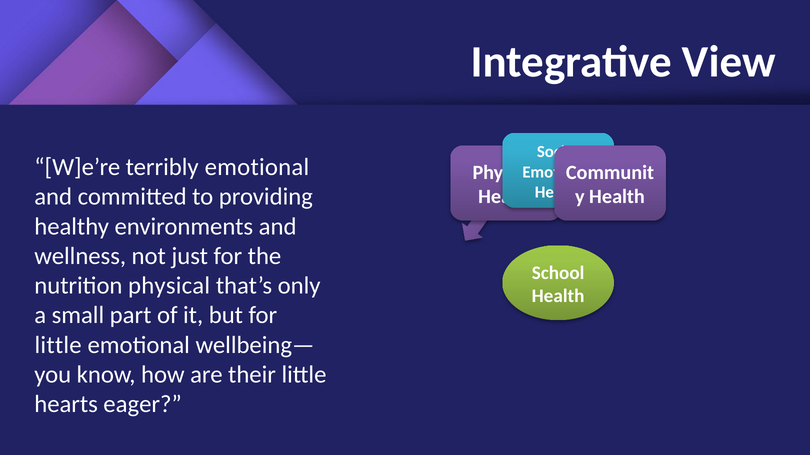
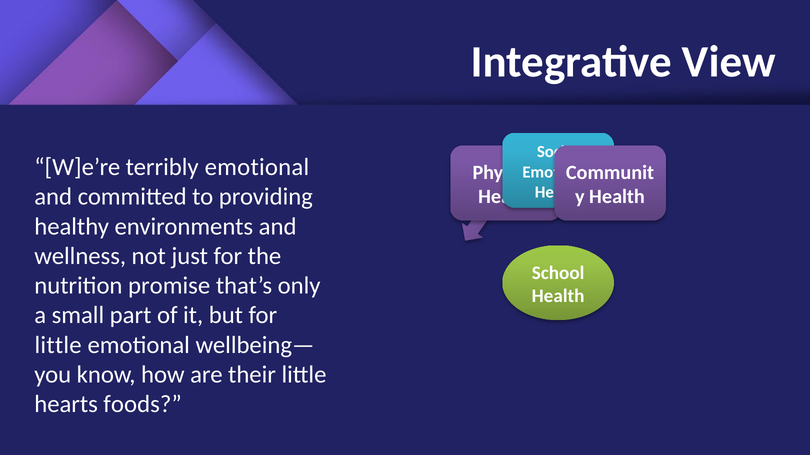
nutrition physical: physical -> promise (169, 286)
eager: eager -> foods (143, 405)
